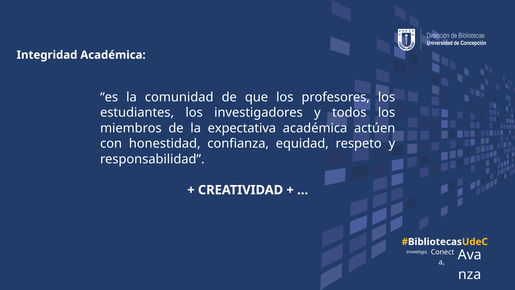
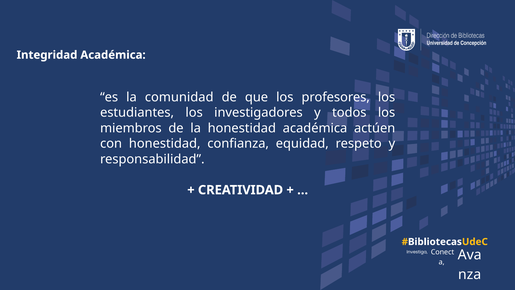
la expectativa: expectativa -> honestidad (242, 128)
